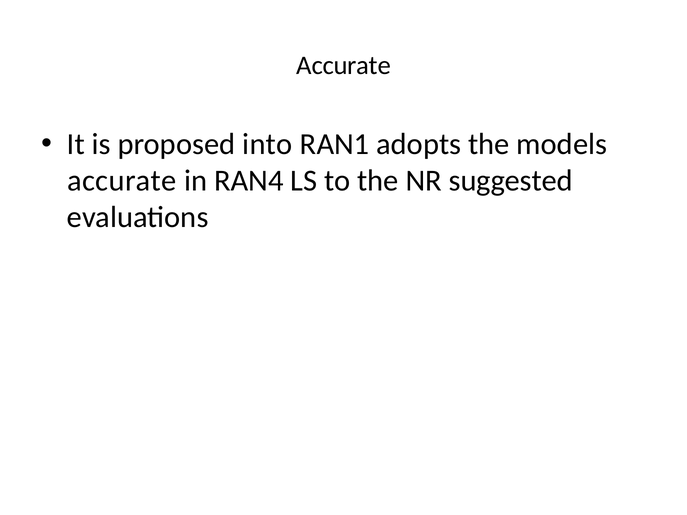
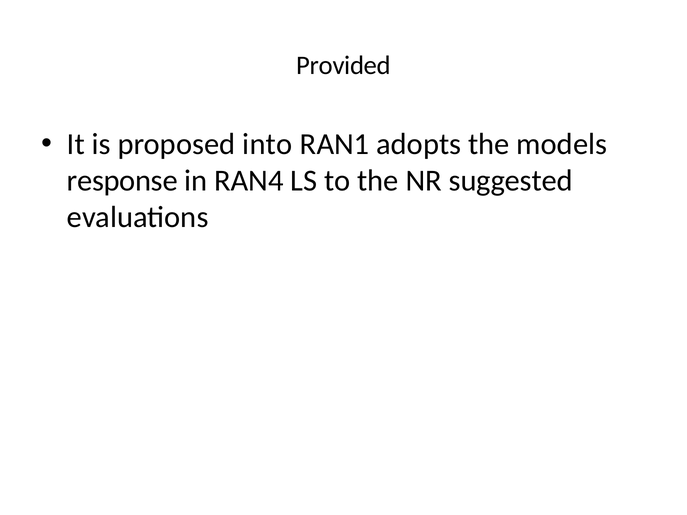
Accurate: Accurate -> Provided (344, 65)
accurate: accurate -> response (122, 181)
